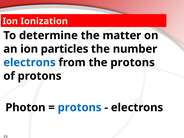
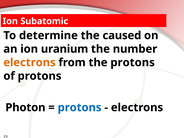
Ionization: Ionization -> Subatomic (44, 21)
matter: matter -> caused (122, 35)
particles: particles -> uranium (65, 49)
electrons colour: blue -> orange (29, 62)
